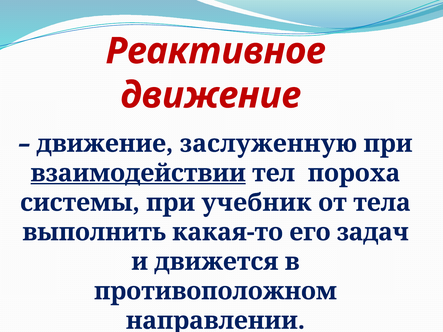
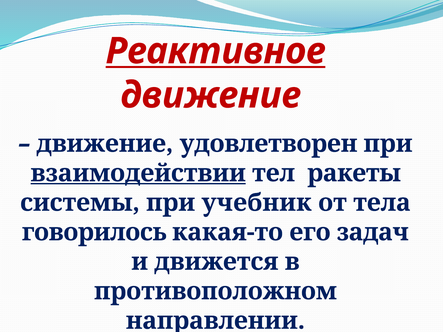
Реактивное underline: none -> present (216, 51)
заслуженную: заслуженную -> удовлетворен (268, 144)
пороха: пороха -> ракеты (354, 173)
выполнить: выполнить -> говорилось (94, 232)
